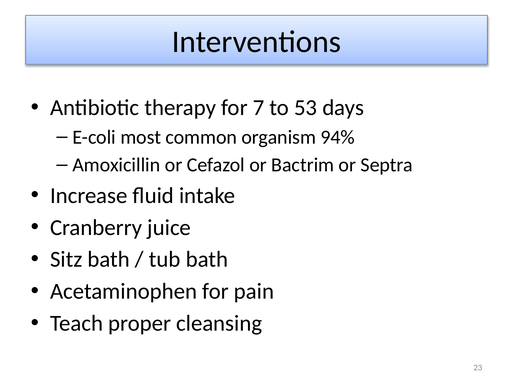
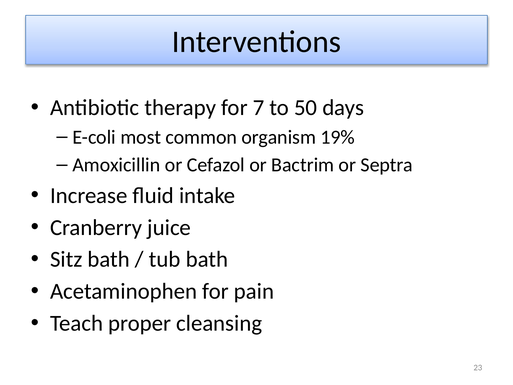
53: 53 -> 50 (306, 108)
94%: 94% -> 19% (338, 137)
